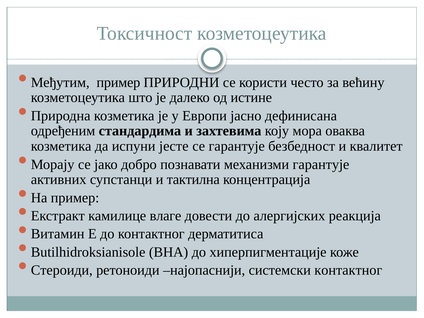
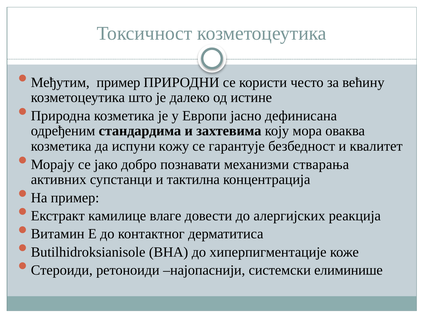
јесте: јесте -> кожу (174, 146)
механизми гарантује: гарантује -> стварања (321, 164)
системски контактног: контактног -> елиминише (348, 270)
